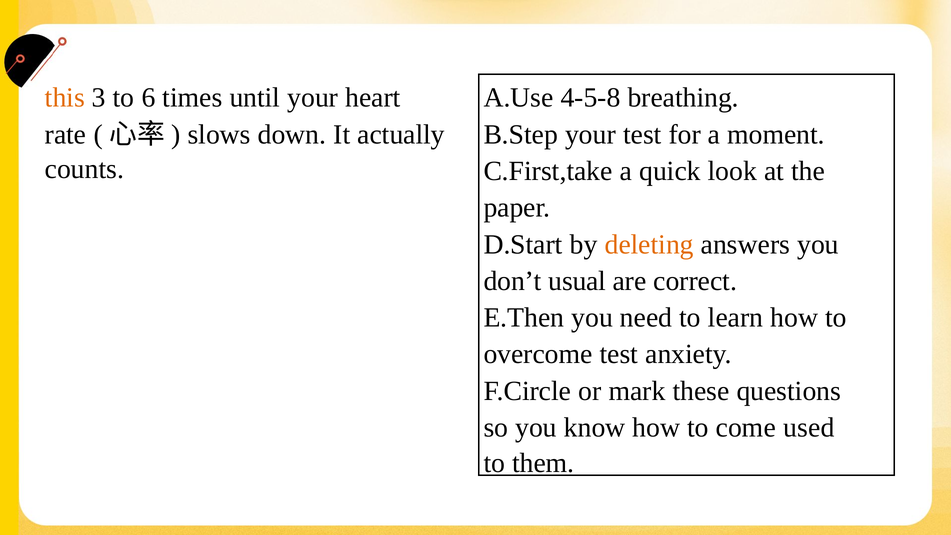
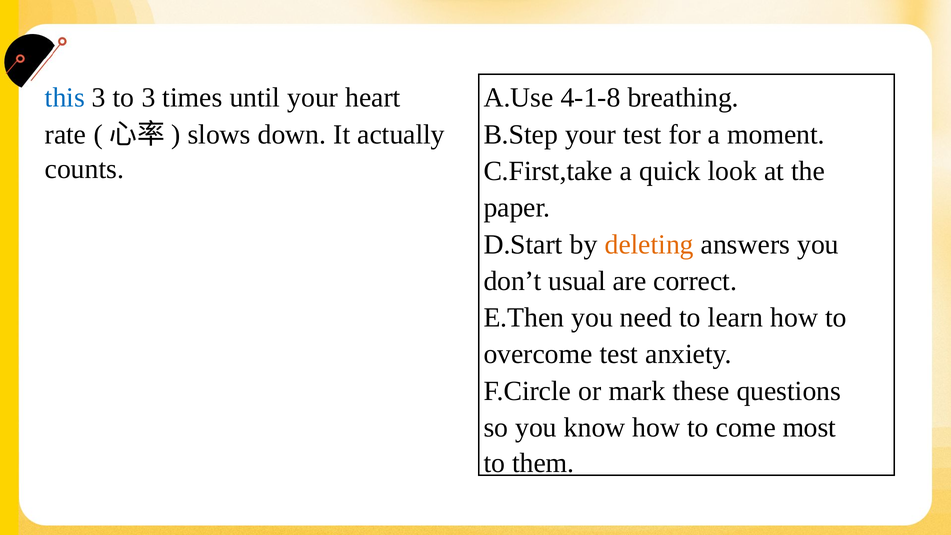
this colour: orange -> blue (65, 98)
to 6: 6 -> 3 (148, 98)
4-5-8: 4-5-8 -> 4-1-8 (591, 98)
used: used -> most (809, 428)
